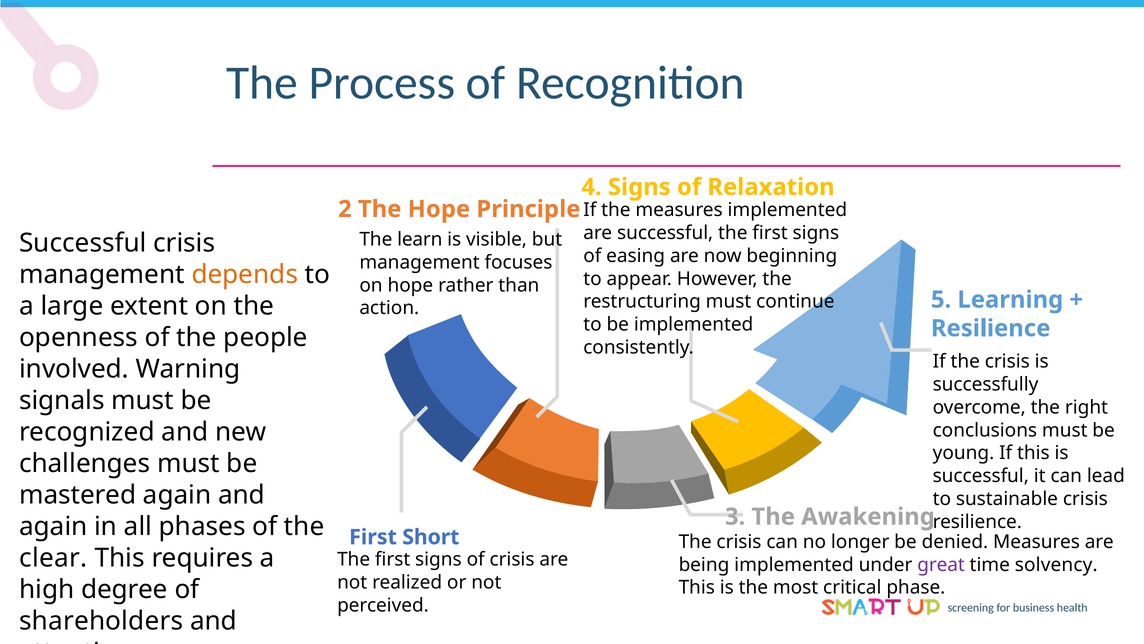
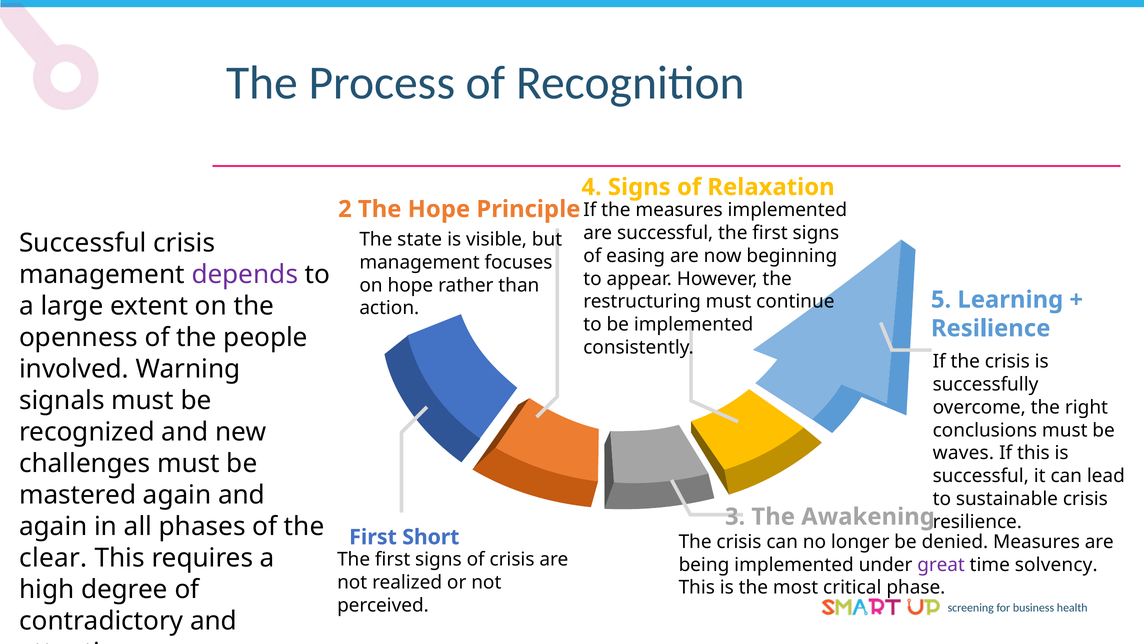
learn: learn -> state (420, 239)
depends colour: orange -> purple (245, 275)
young: young -> waves (963, 453)
shareholders: shareholders -> contradictory (101, 620)
